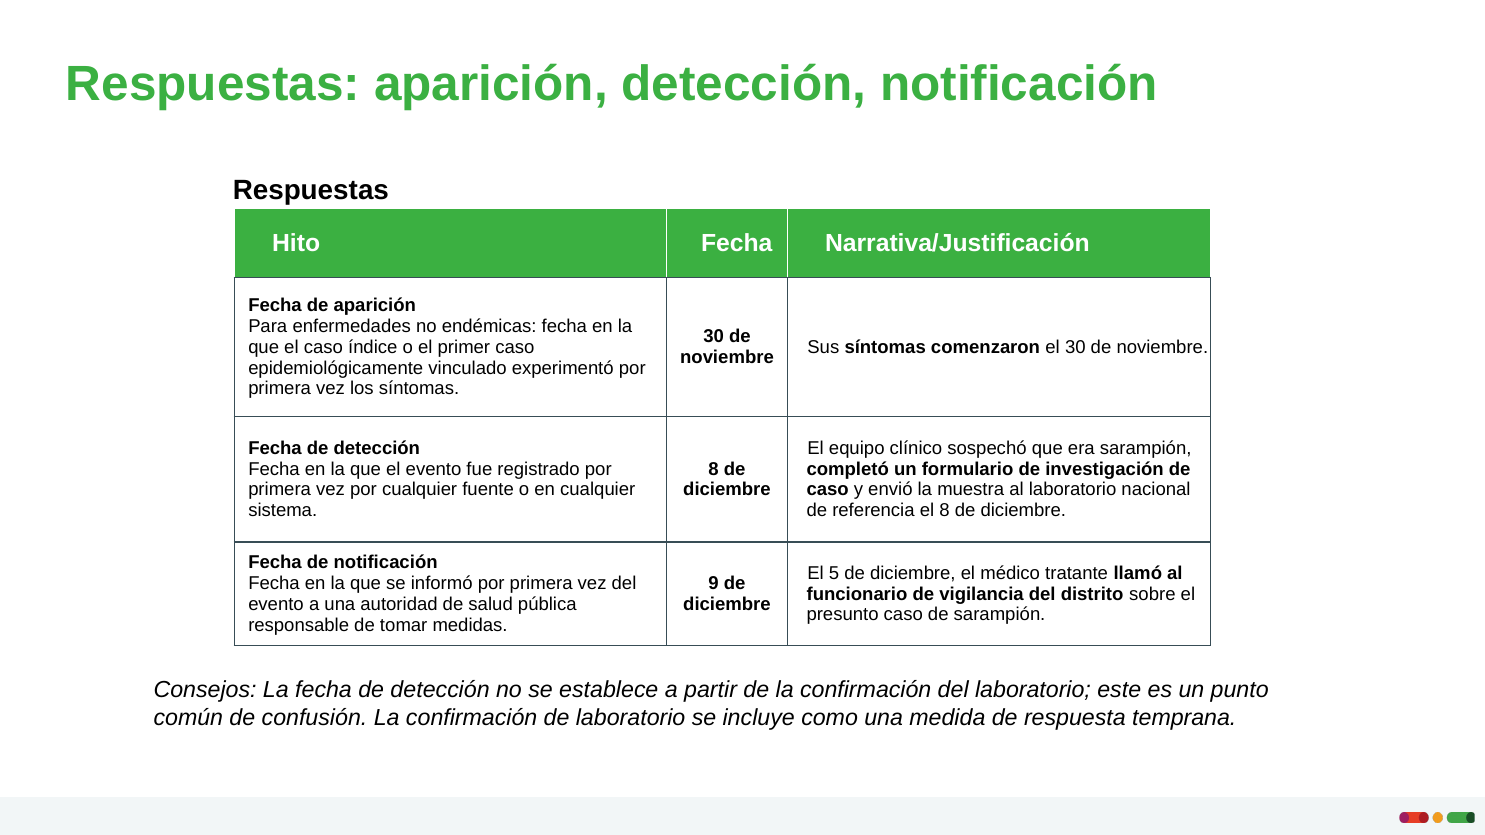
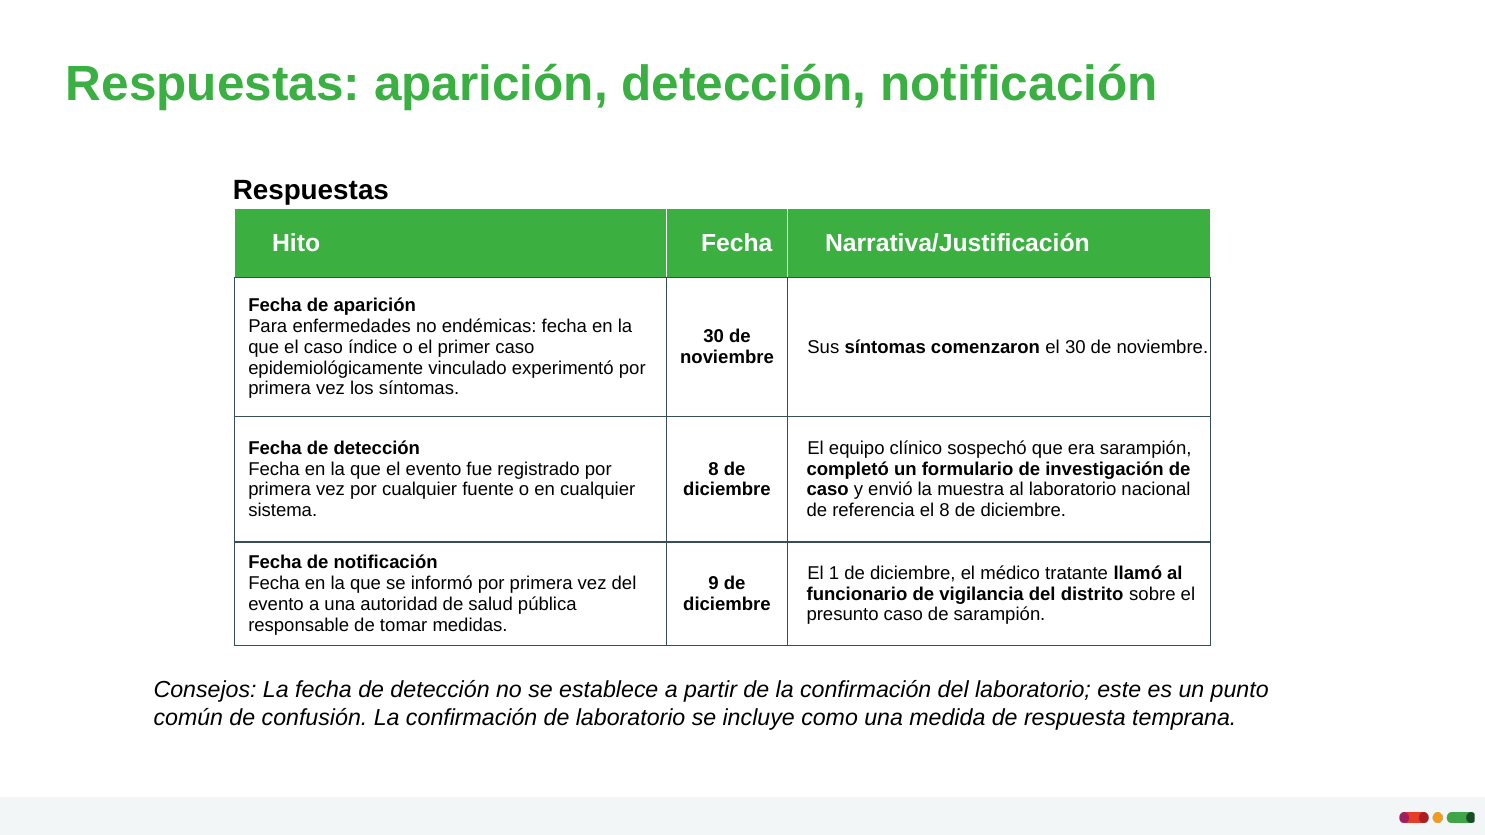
5: 5 -> 1 (834, 573)
